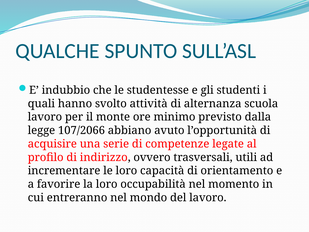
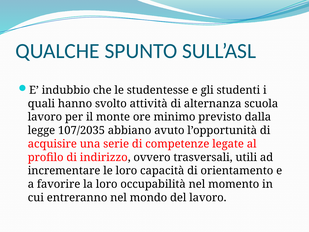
107/2066: 107/2066 -> 107/2035 (82, 130)
